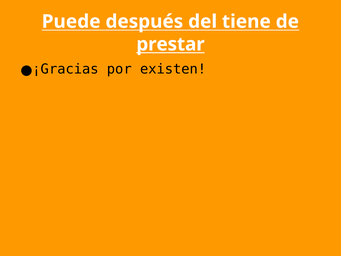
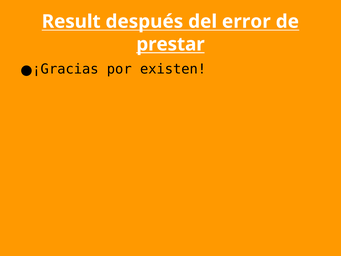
Puede: Puede -> Result (71, 22)
tiene: tiene -> error (246, 22)
